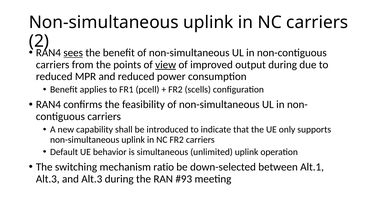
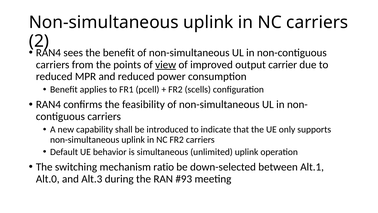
sees underline: present -> none (73, 53)
output during: during -> carrier (283, 65)
Alt.3: Alt.3 -> Alt.0 (48, 179)
